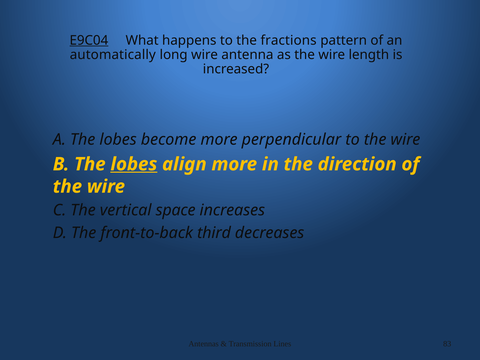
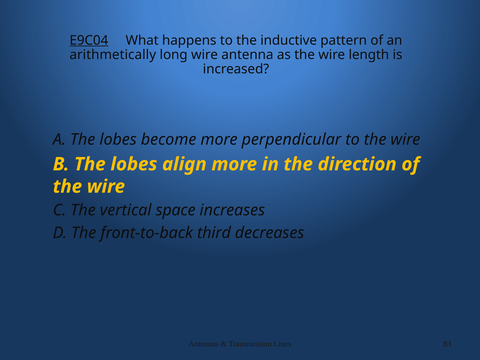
fractions: fractions -> inductive (289, 40)
automatically: automatically -> arithmetically (113, 55)
lobes underline: present -> none (134, 164)
